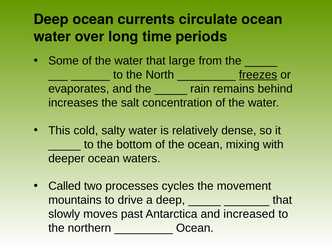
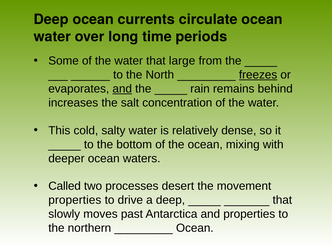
and underline: none -> present (122, 89)
cycles: cycles -> desert (178, 186)
mountains: mountains -> properties (75, 200)
and increased: increased -> properties (249, 214)
